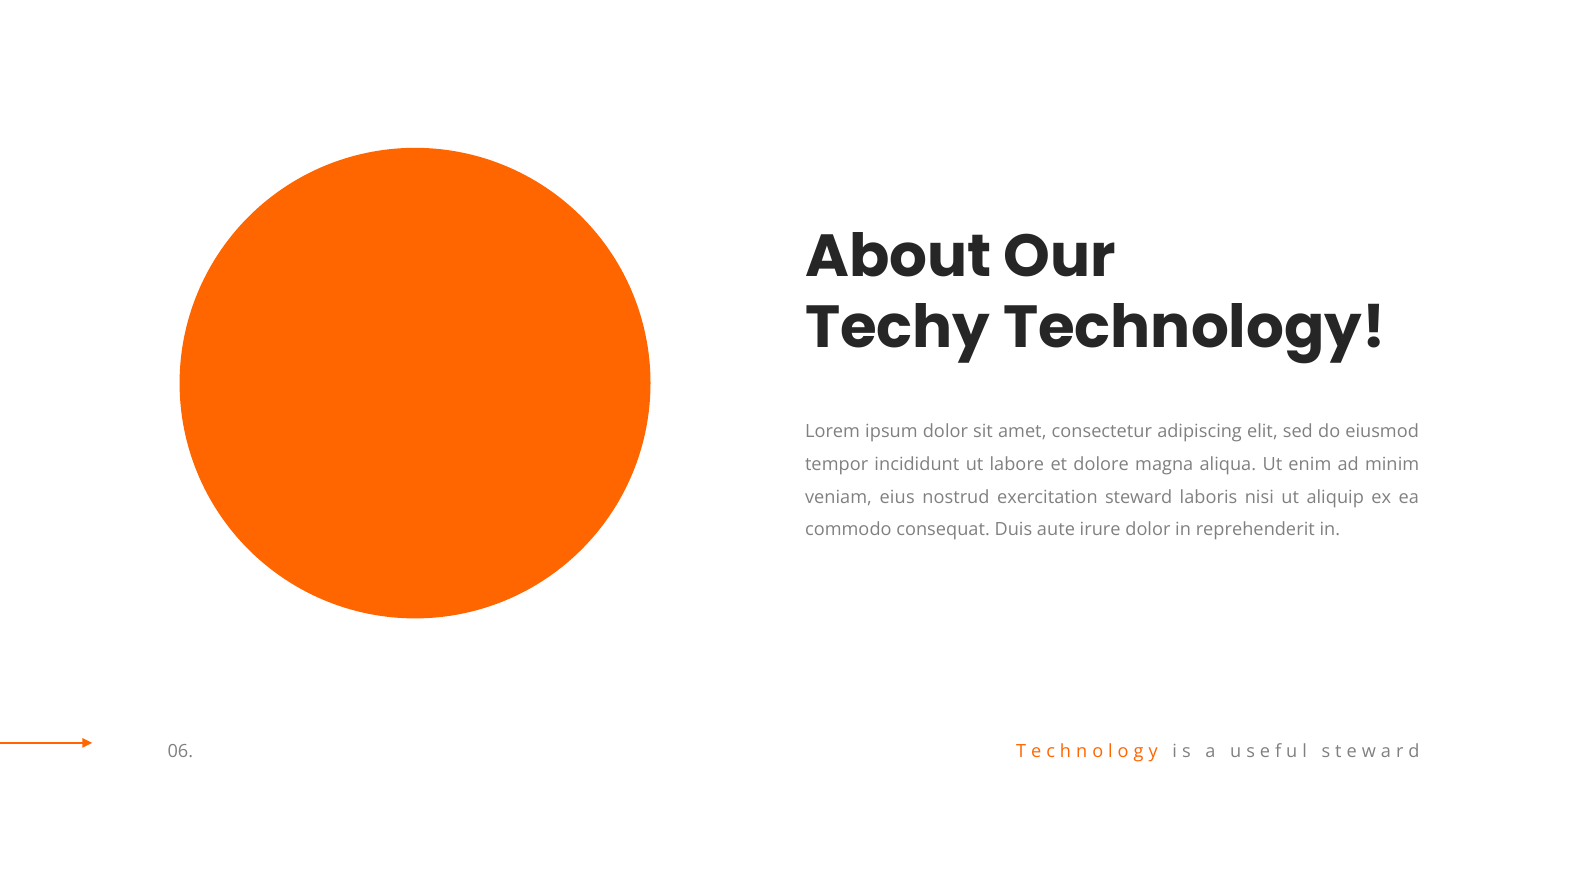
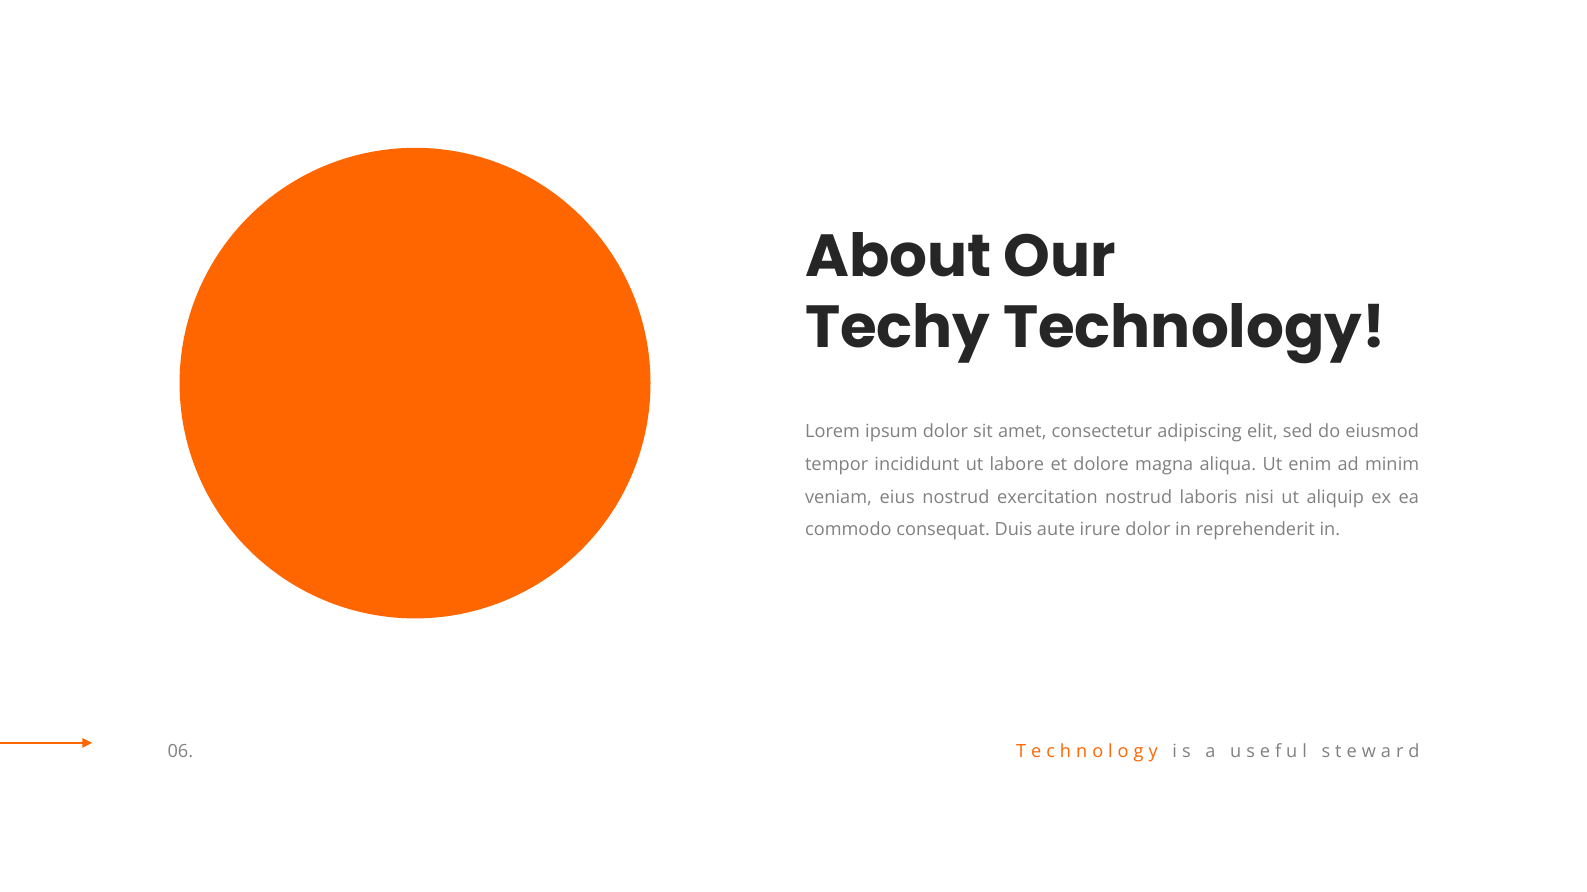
exercitation steward: steward -> nostrud (1139, 497)
